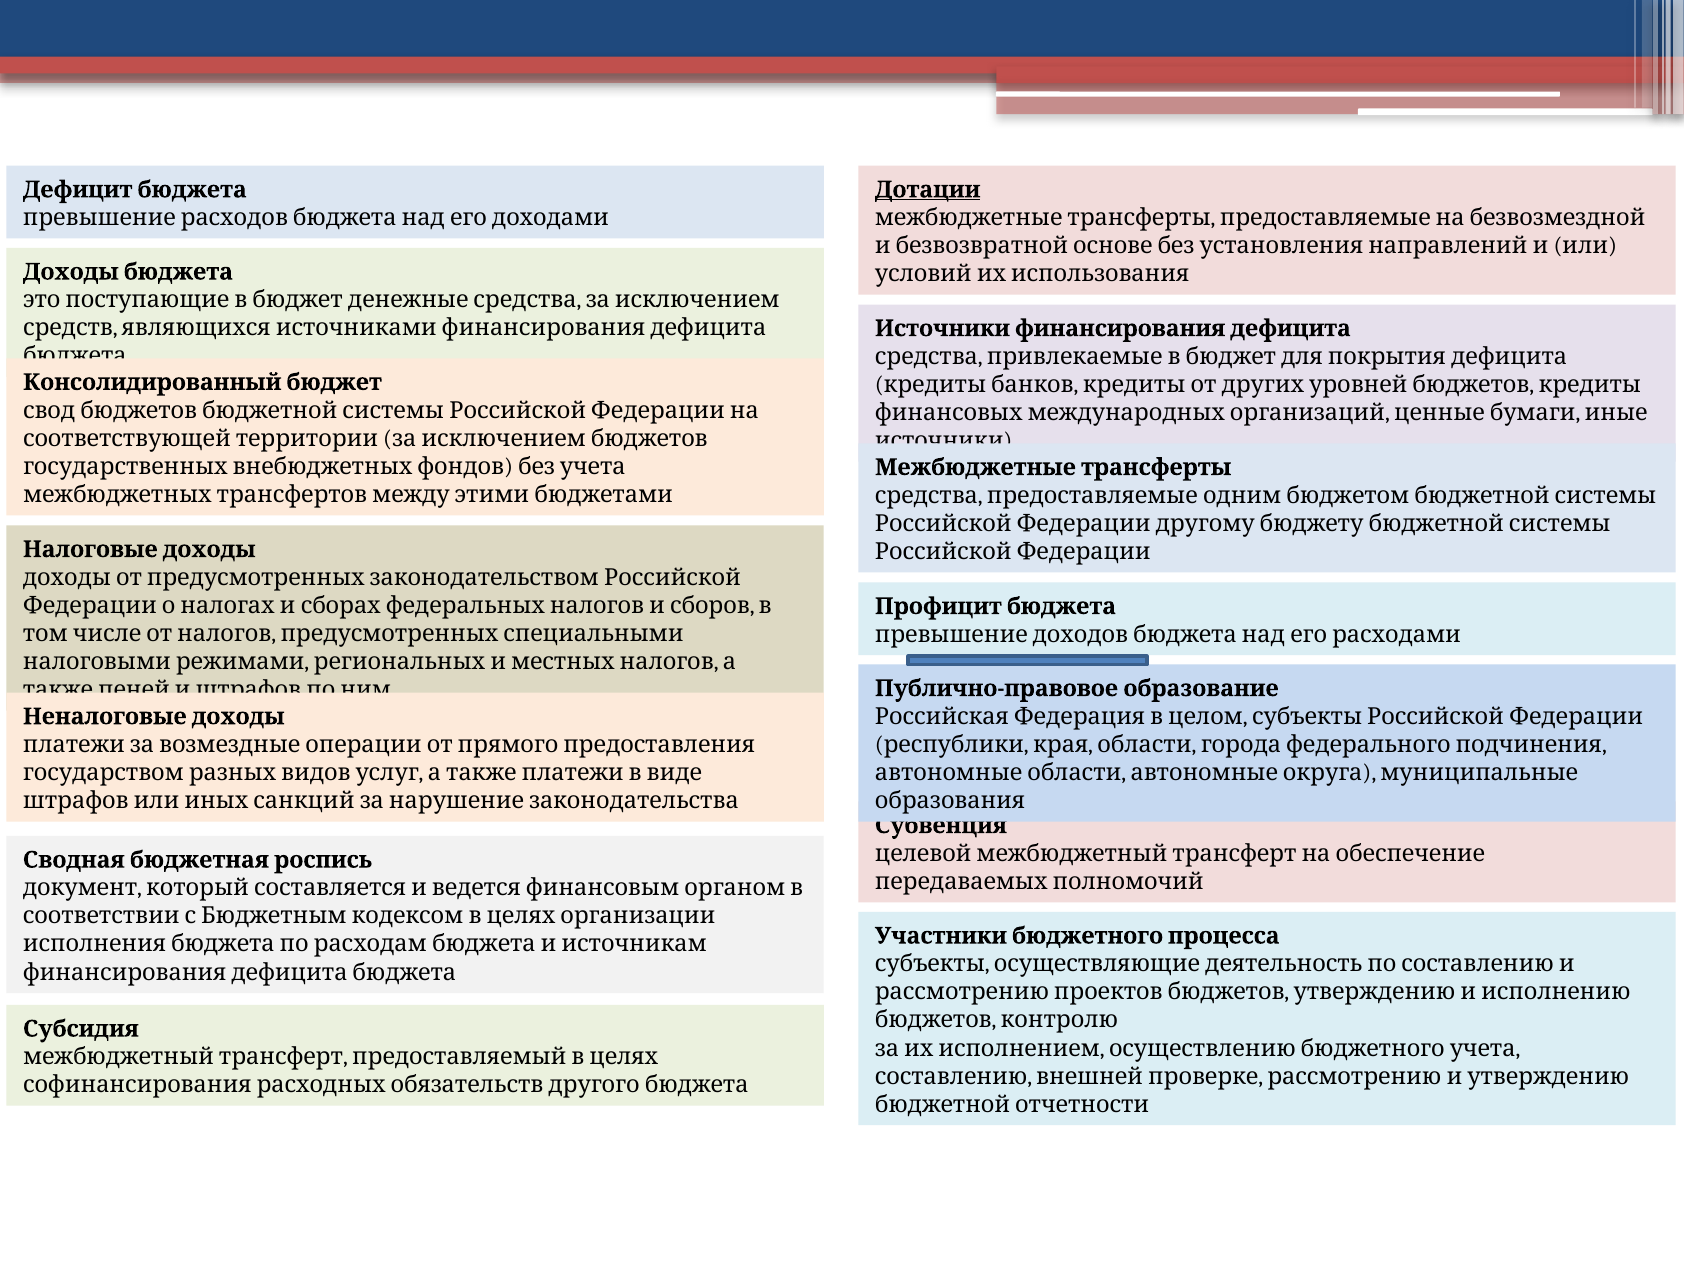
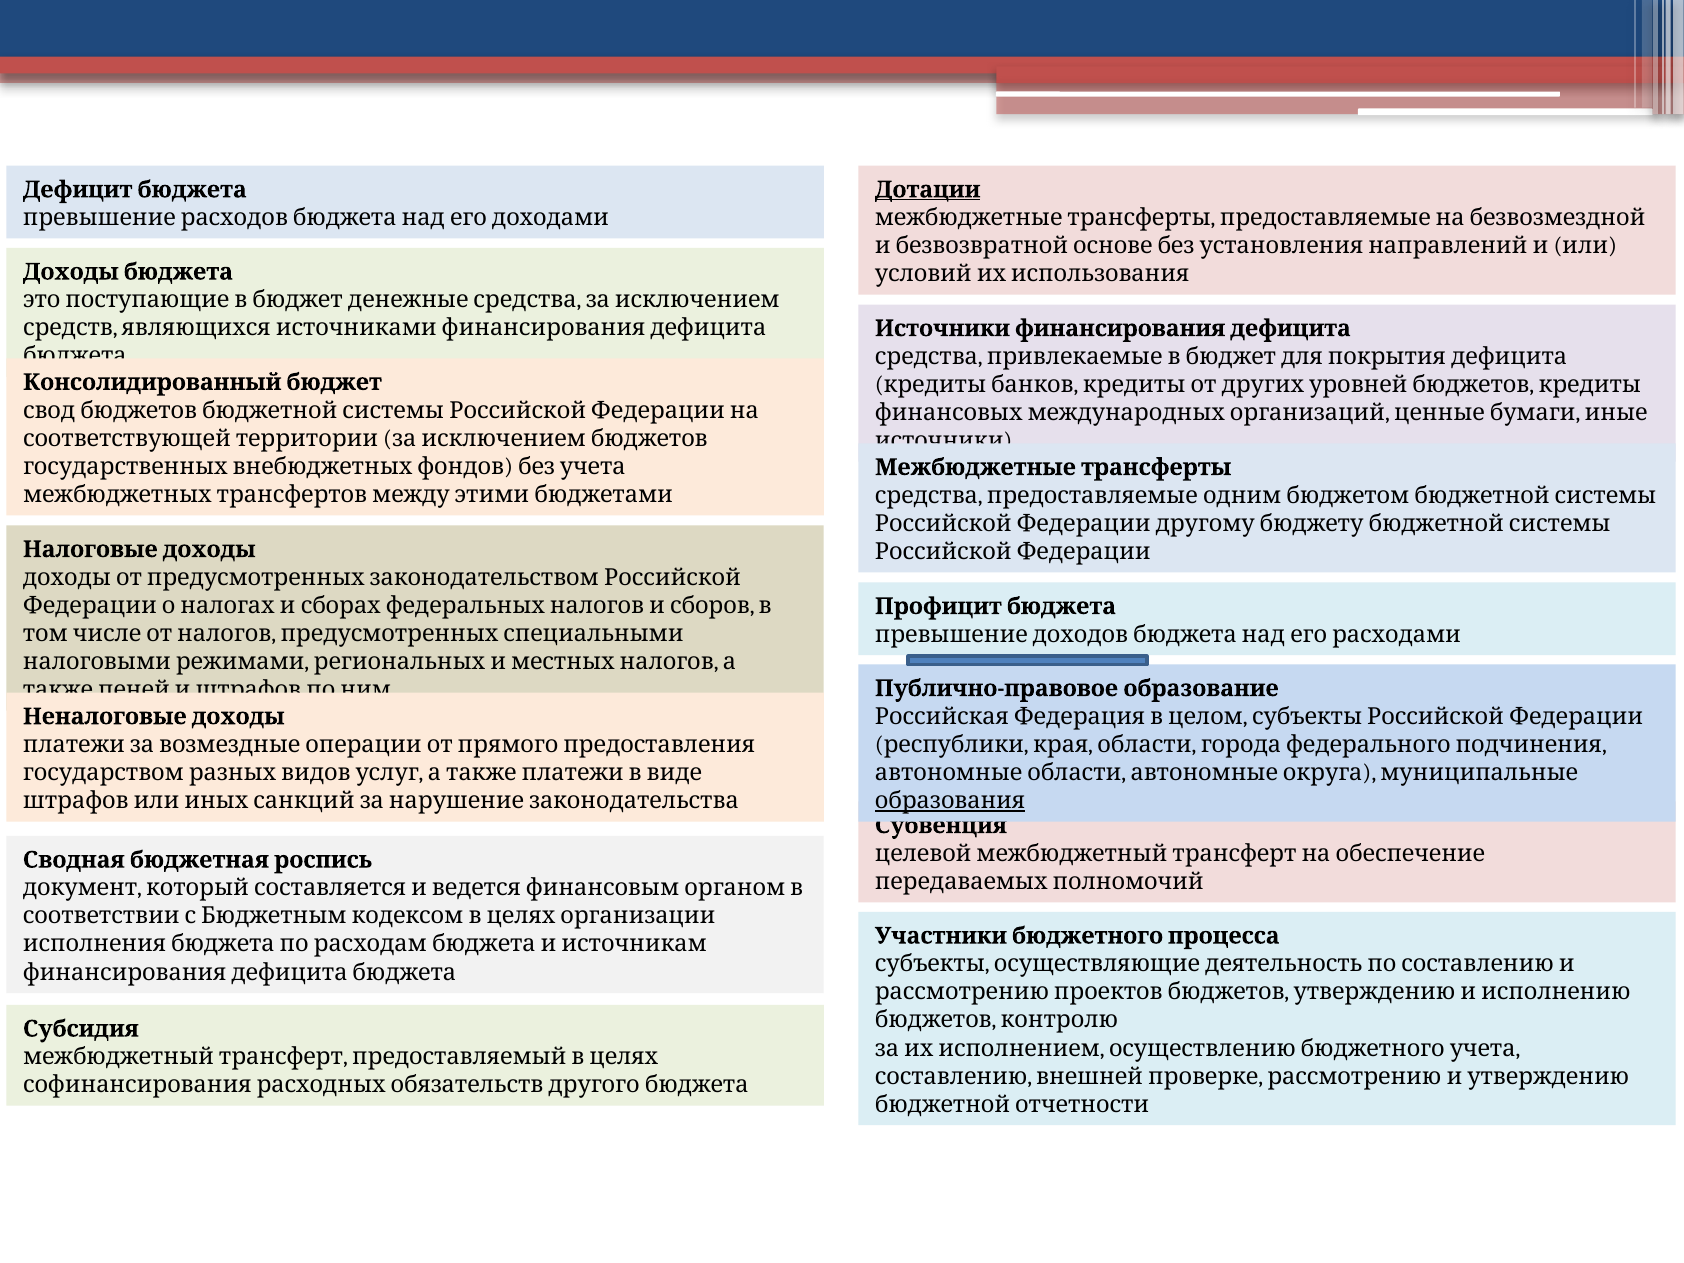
образования underline: none -> present (950, 801)
